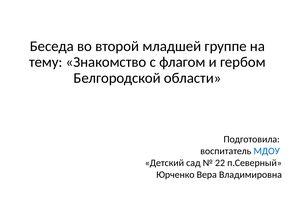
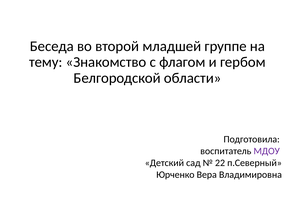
МДОУ colour: blue -> purple (267, 151)
